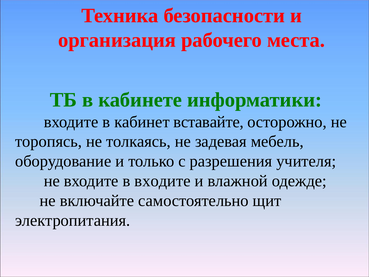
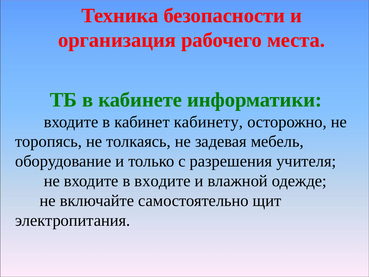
вставайте: вставайте -> кабинету (208, 122)
